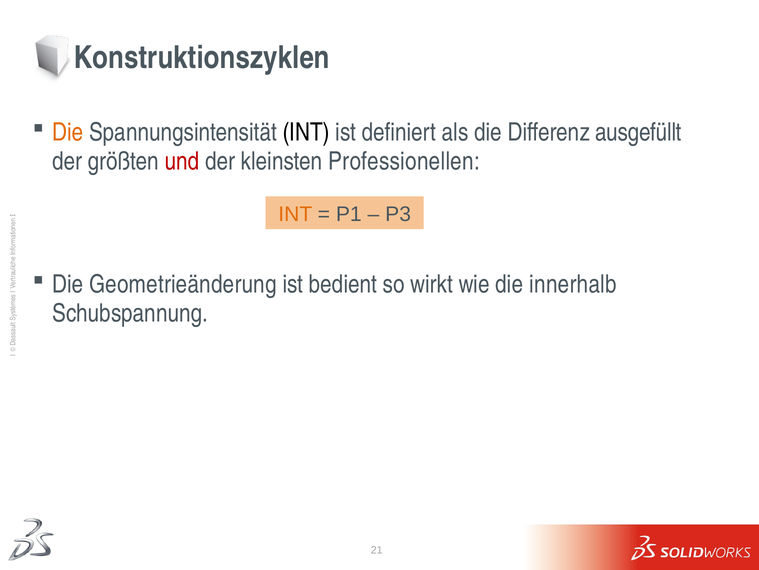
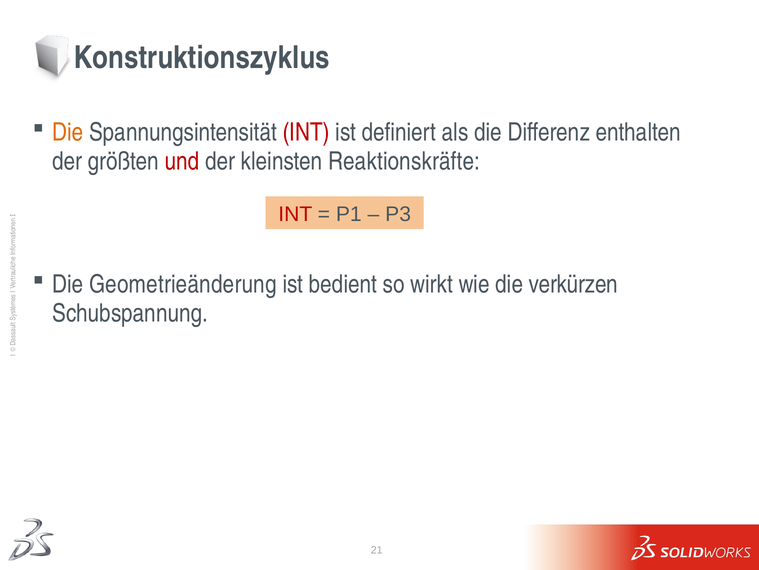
Konstruktionszyklen: Konstruktionszyklen -> Konstruktionszyklus (202, 58)
INT colour: black -> red (306, 132)
ausgefüllt: ausgefüllt -> enthalten (638, 132)
Professionellen: Professionellen -> Reaktionskräfte (404, 161)
INT colour: orange -> red (295, 214)
innerhalb: innerhalb -> verkürzen (573, 284)
